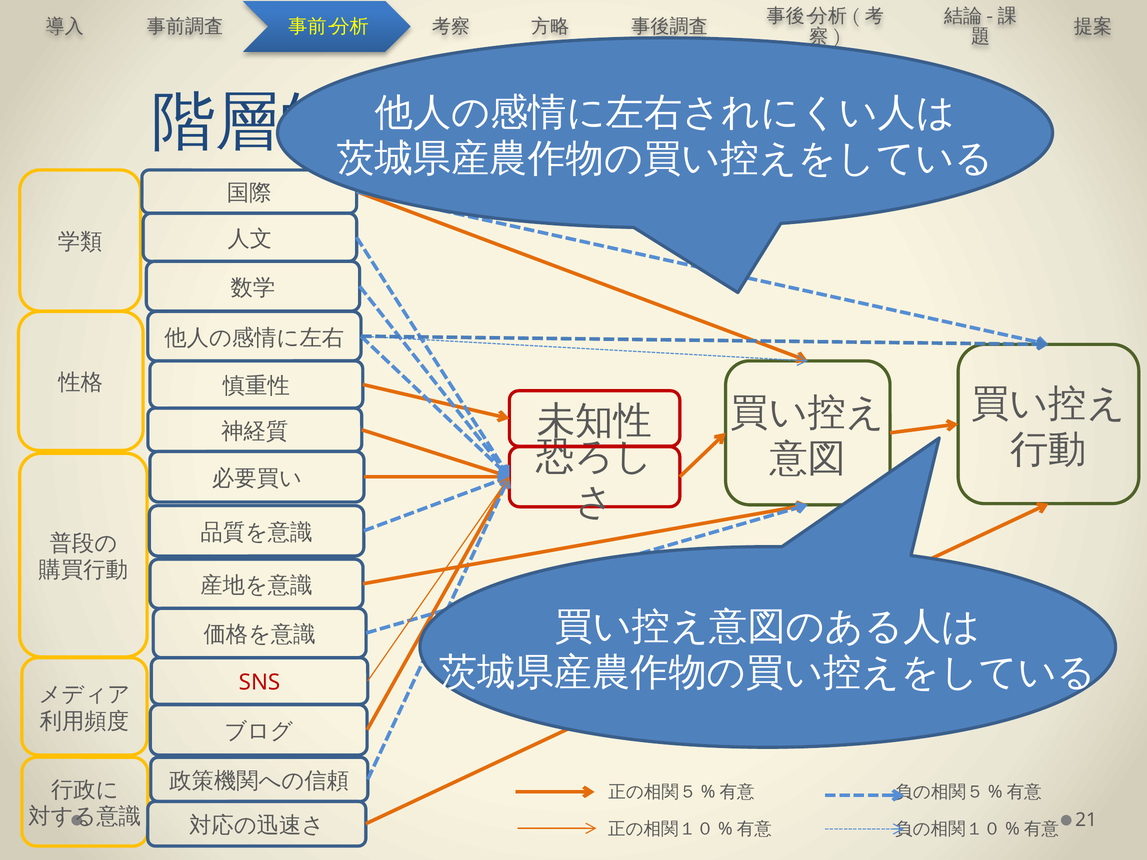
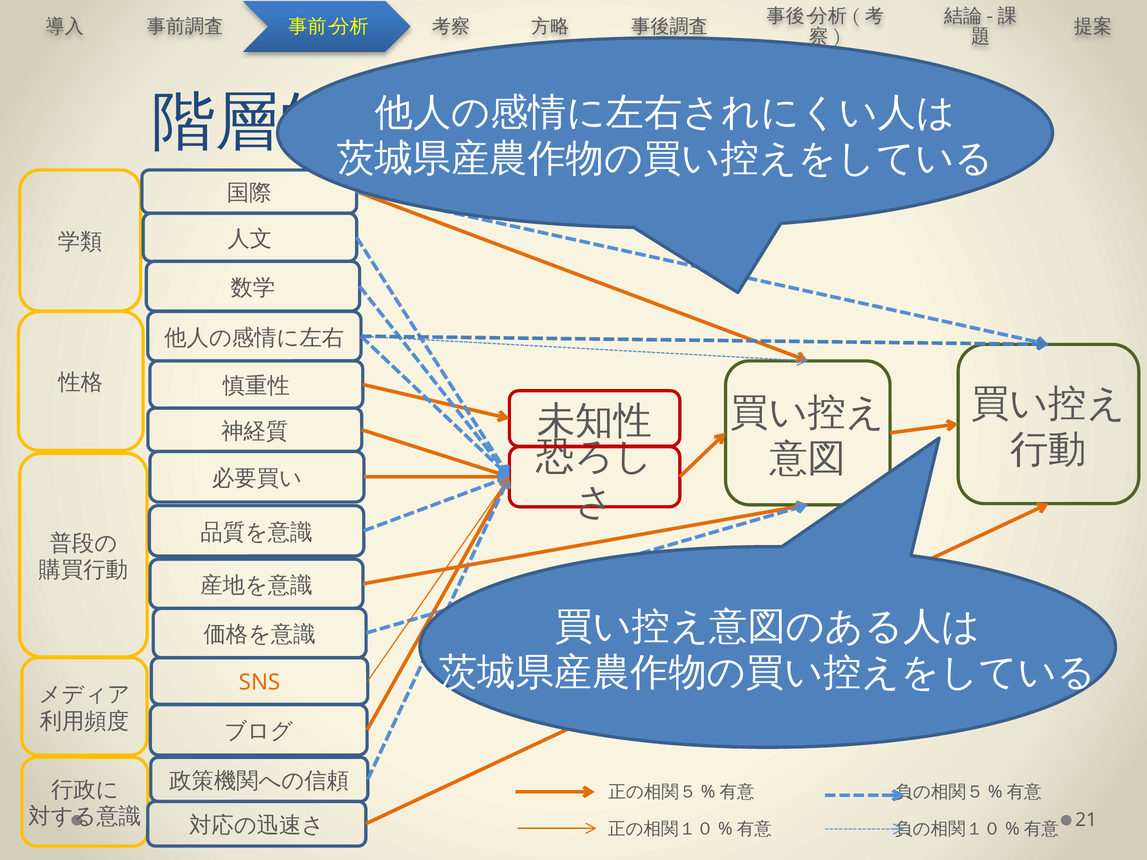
SNS colour: red -> orange (259, 683)
